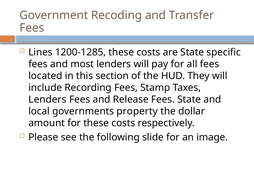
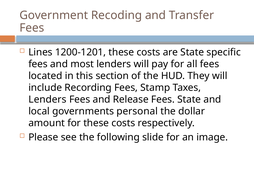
1200‐1285: 1200‐1285 -> 1200‐1201 (81, 52)
property: property -> personal (137, 111)
